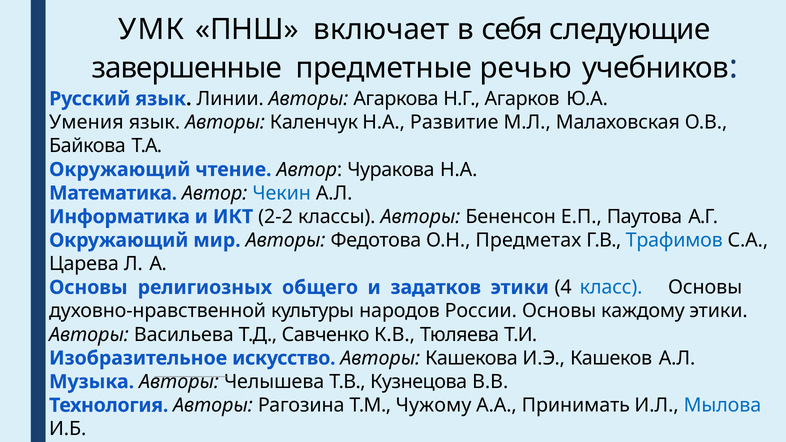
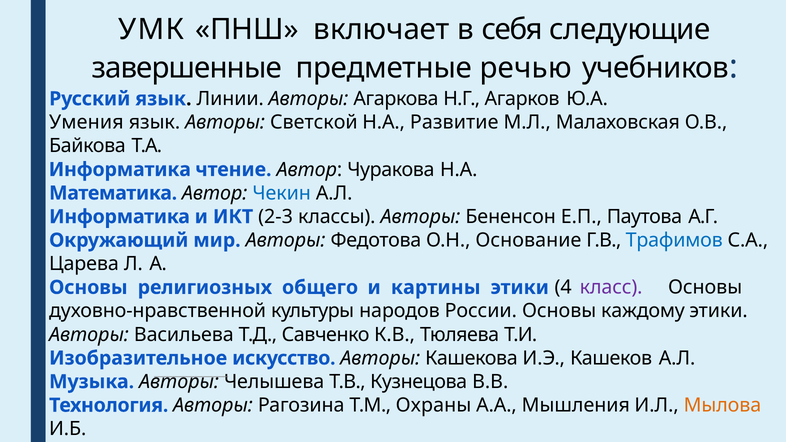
Каленчук: Каленчук -> Светской (314, 122)
Окружающий: Окружающий -> Информатика (120, 170)
2-2: 2-2 -> 2-3 (276, 217)
Предметах: Предметах -> Основание (528, 240)
задатков: задатков -> картины (436, 287)
класс colour: blue -> purple (611, 287)
Чужому: Чужому -> Охраны (434, 405)
Принимать: Принимать -> Мышления (576, 405)
Мылова colour: blue -> orange (722, 405)
